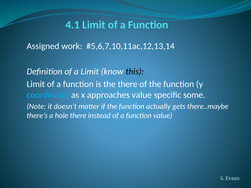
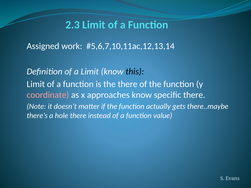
4.1: 4.1 -> 2.3 (73, 25)
coordinate colour: light blue -> pink (48, 95)
approaches value: value -> know (142, 95)
specific some: some -> there (194, 95)
